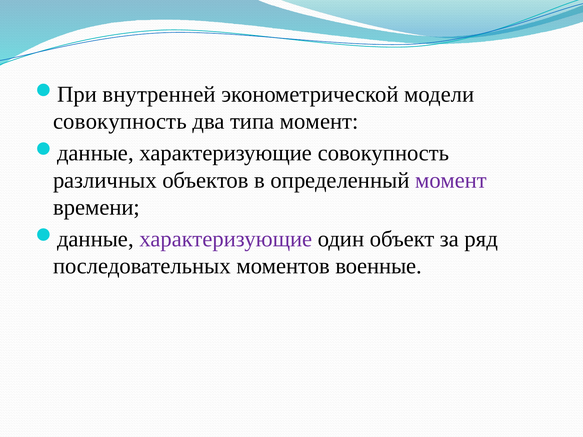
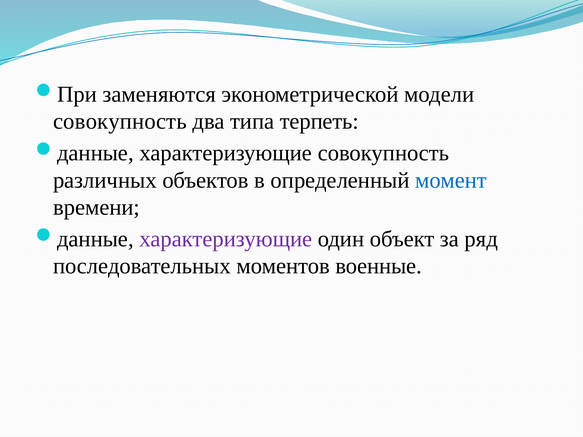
внутренней: внутренней -> заменяются (159, 94)
типа момент: момент -> терпеть (319, 121)
момент colour: purple -> blue (451, 180)
